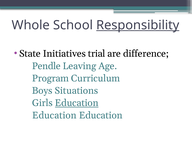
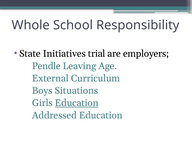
Responsibility underline: present -> none (138, 25)
difference: difference -> employers (146, 54)
Program: Program -> External (50, 78)
Education: Education -> Addressed (54, 115)
